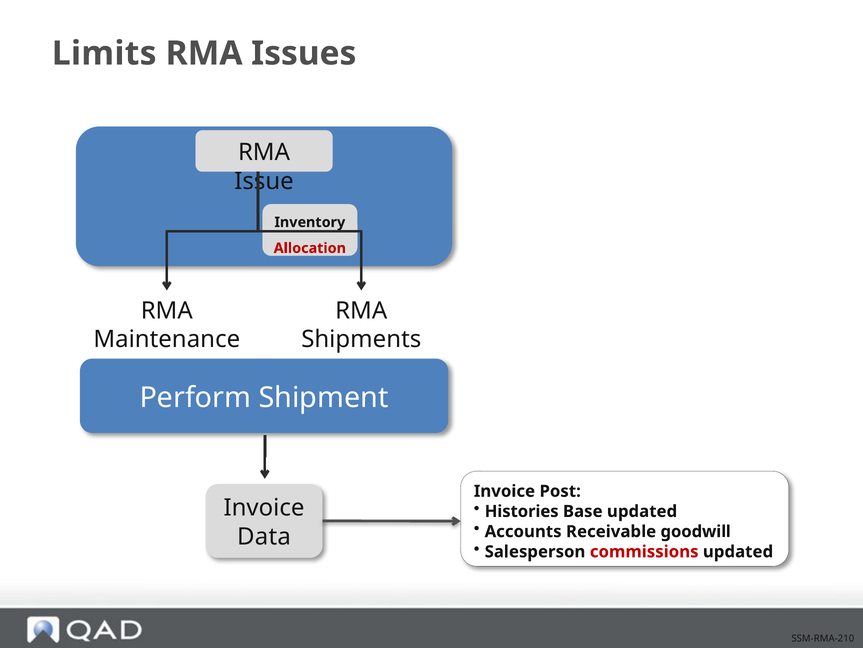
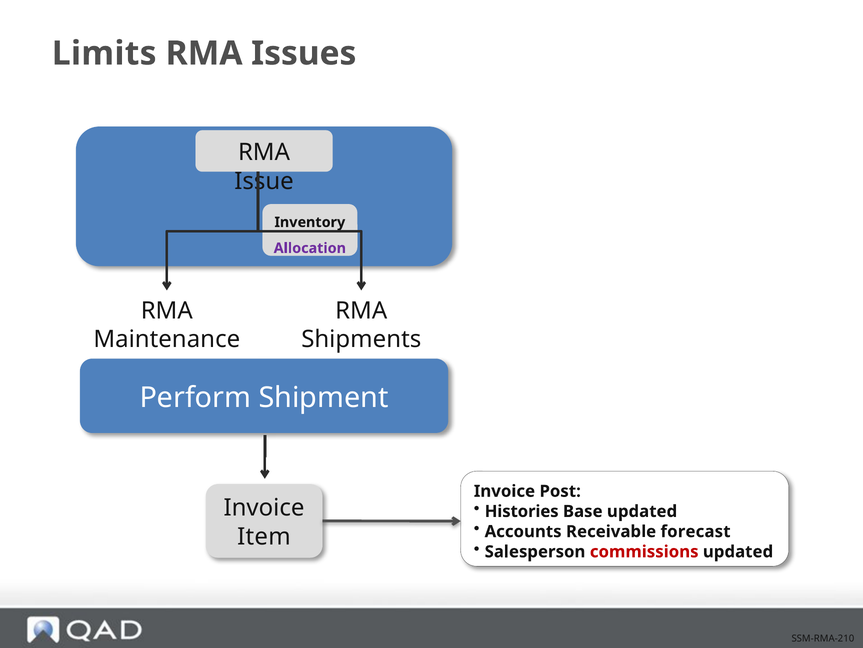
Allocation colour: red -> purple (310, 248)
goodwill: goodwill -> forecast (696, 531)
Data: Data -> Item (264, 536)
